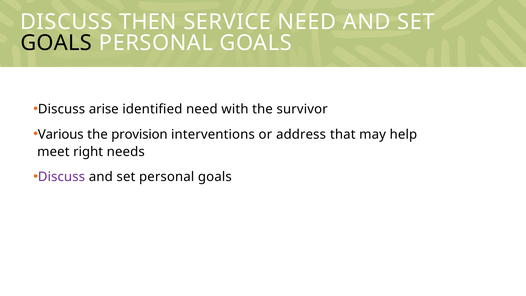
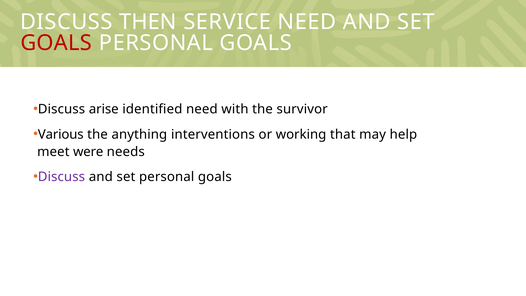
GOALS colour: black -> red (56, 43)
provision: provision -> anything (139, 134)
address: address -> working (301, 134)
right: right -> were (88, 152)
